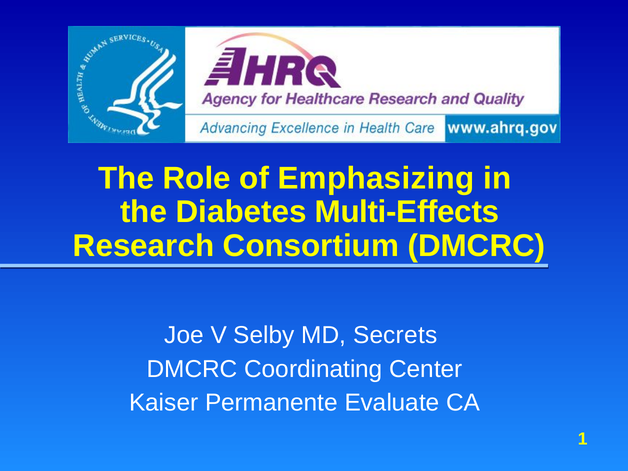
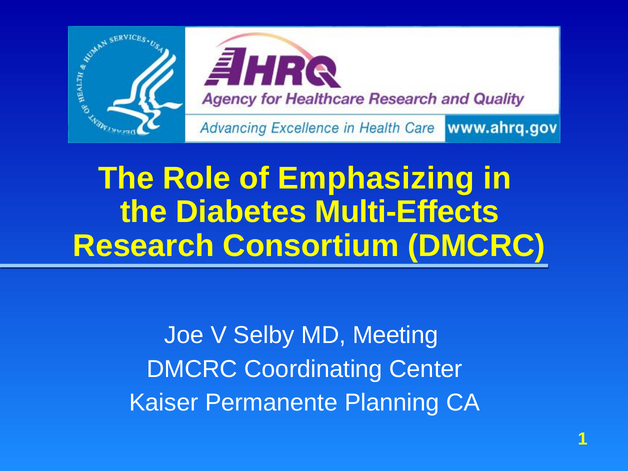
Secrets: Secrets -> Meeting (395, 335)
Evaluate: Evaluate -> Planning (392, 403)
